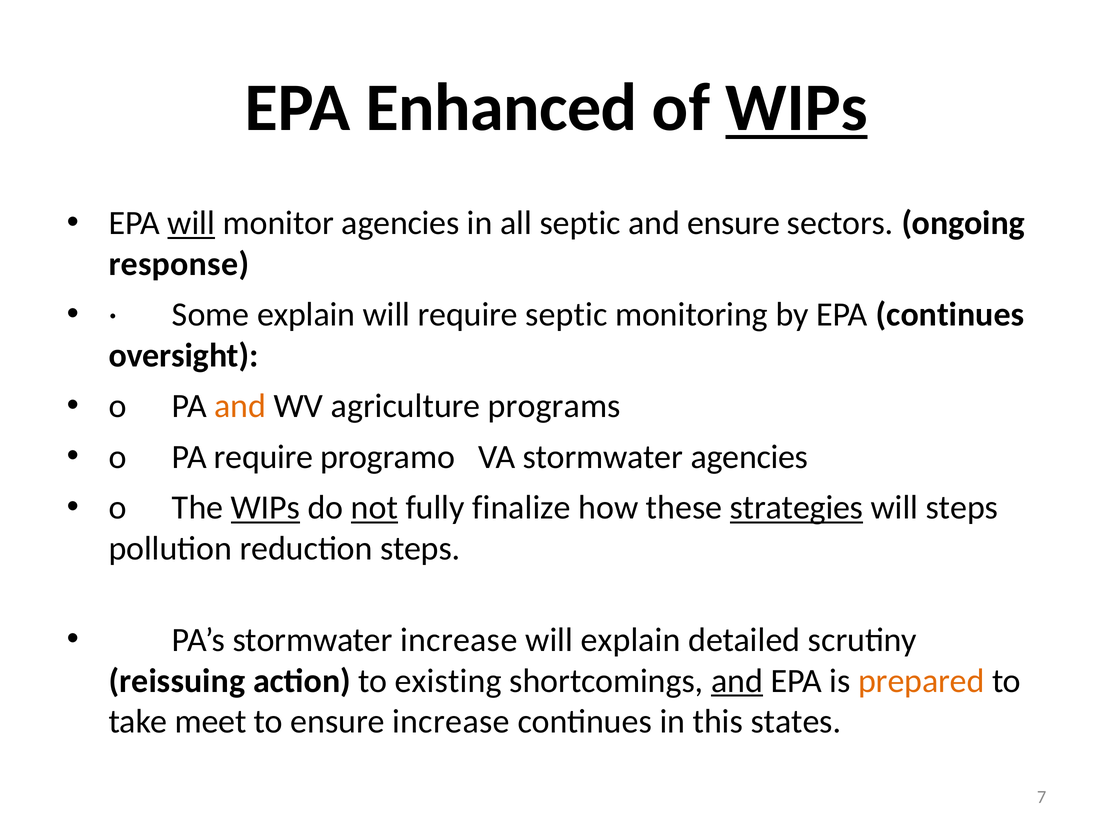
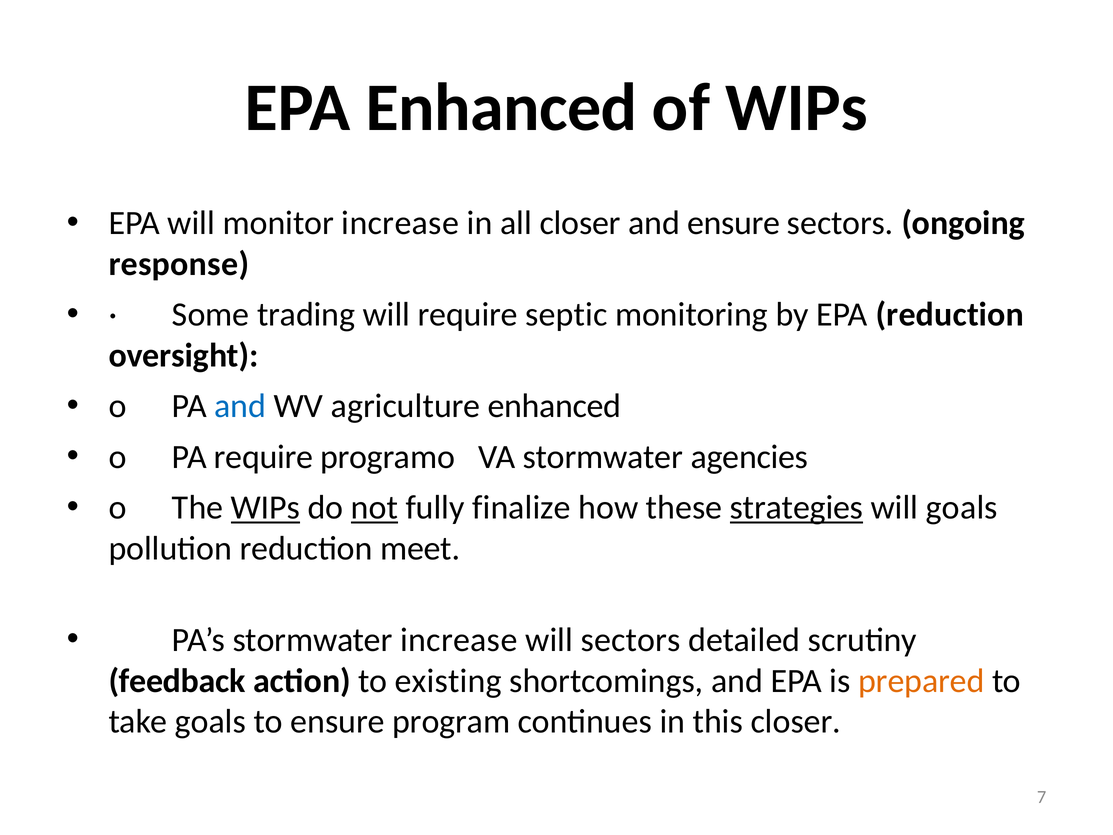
WIPs underline: present -> none (797, 108)
will underline: present -> none (191, 223)
monitor agencies: agencies -> increase (400, 223)
all septic: septic -> closer (580, 223)
Some explain: explain -> trading (306, 315)
EPA continues: continues -> reduction (950, 315)
and colour: orange -> blue (240, 406)
agriculture programs: programs -> enhanced (554, 406)
will steps: steps -> goals (962, 508)
reduction steps: steps -> meet (420, 548)
will explain: explain -> sectors (631, 640)
reissuing: reissuing -> feedback (177, 681)
and underline: present -> none (737, 681)
take meet: meet -> goals (210, 721)
ensure increase: increase -> program (451, 721)
this states: states -> closer (796, 721)
